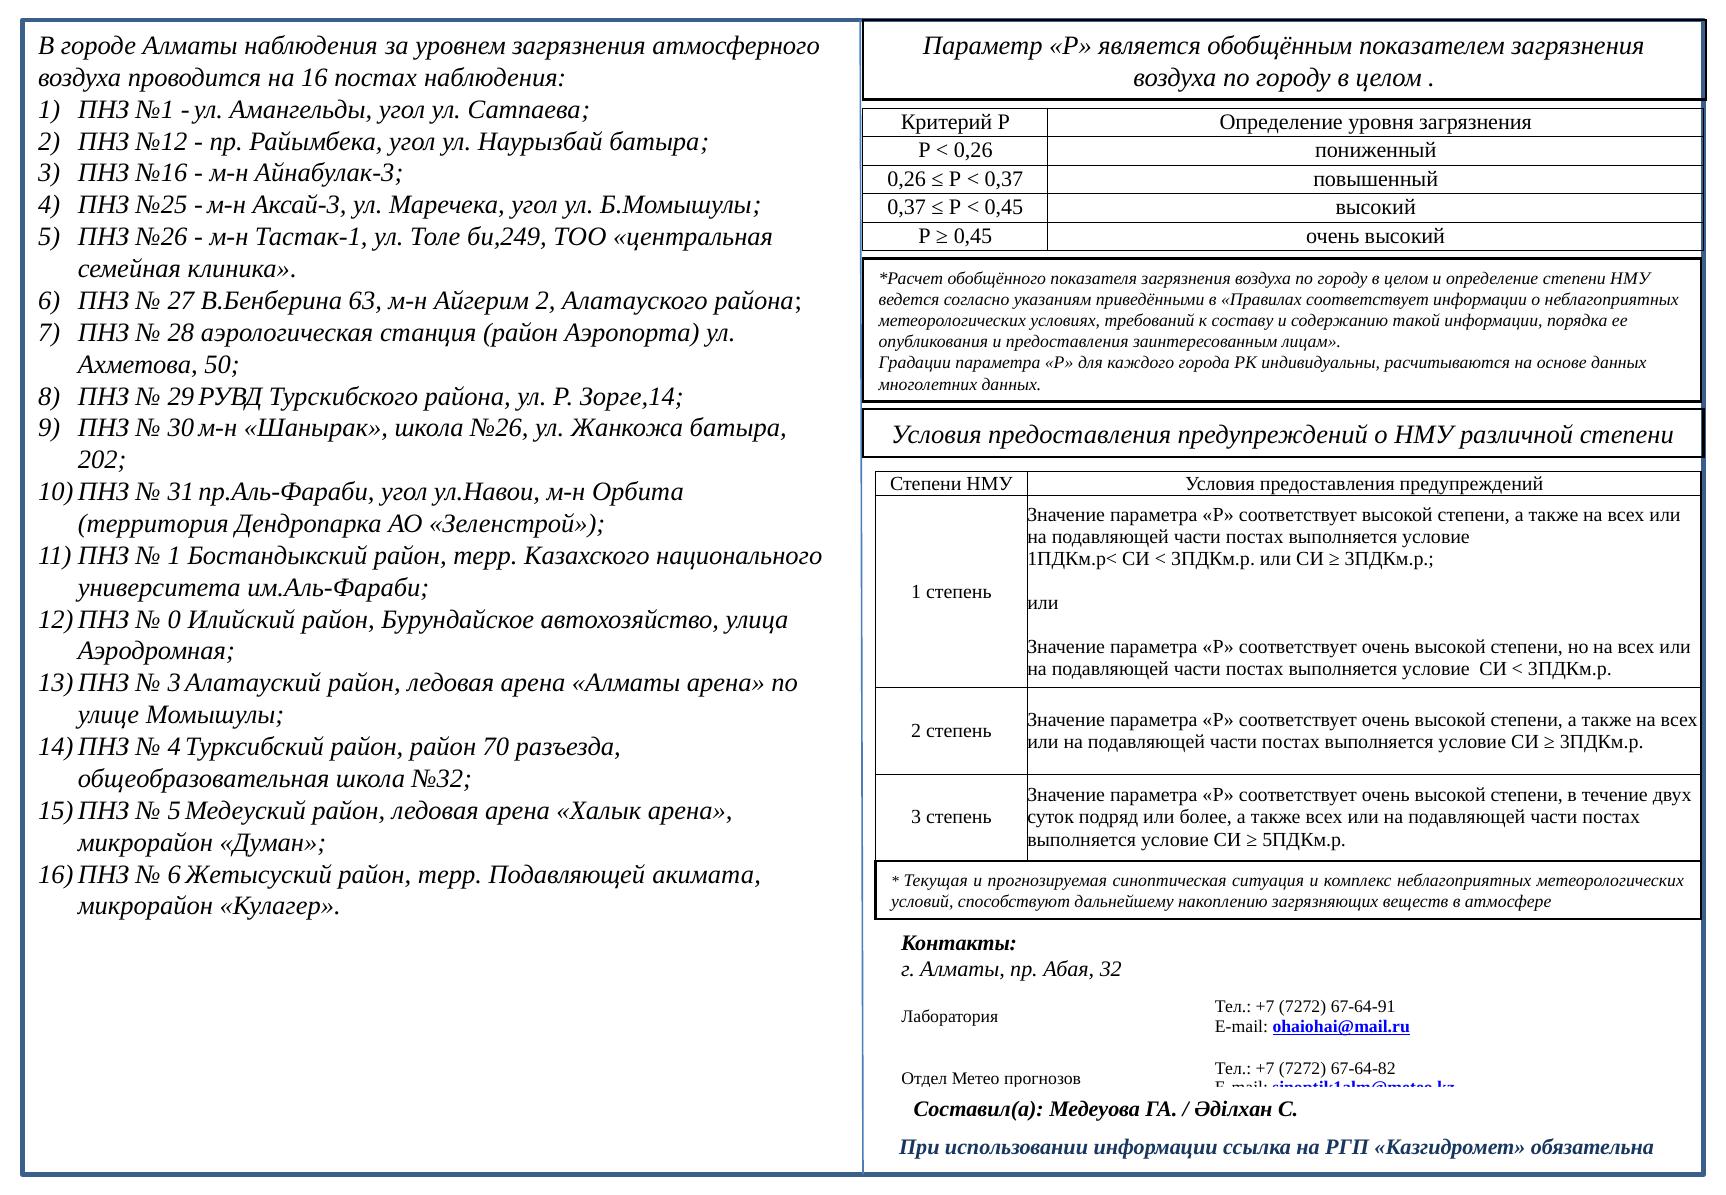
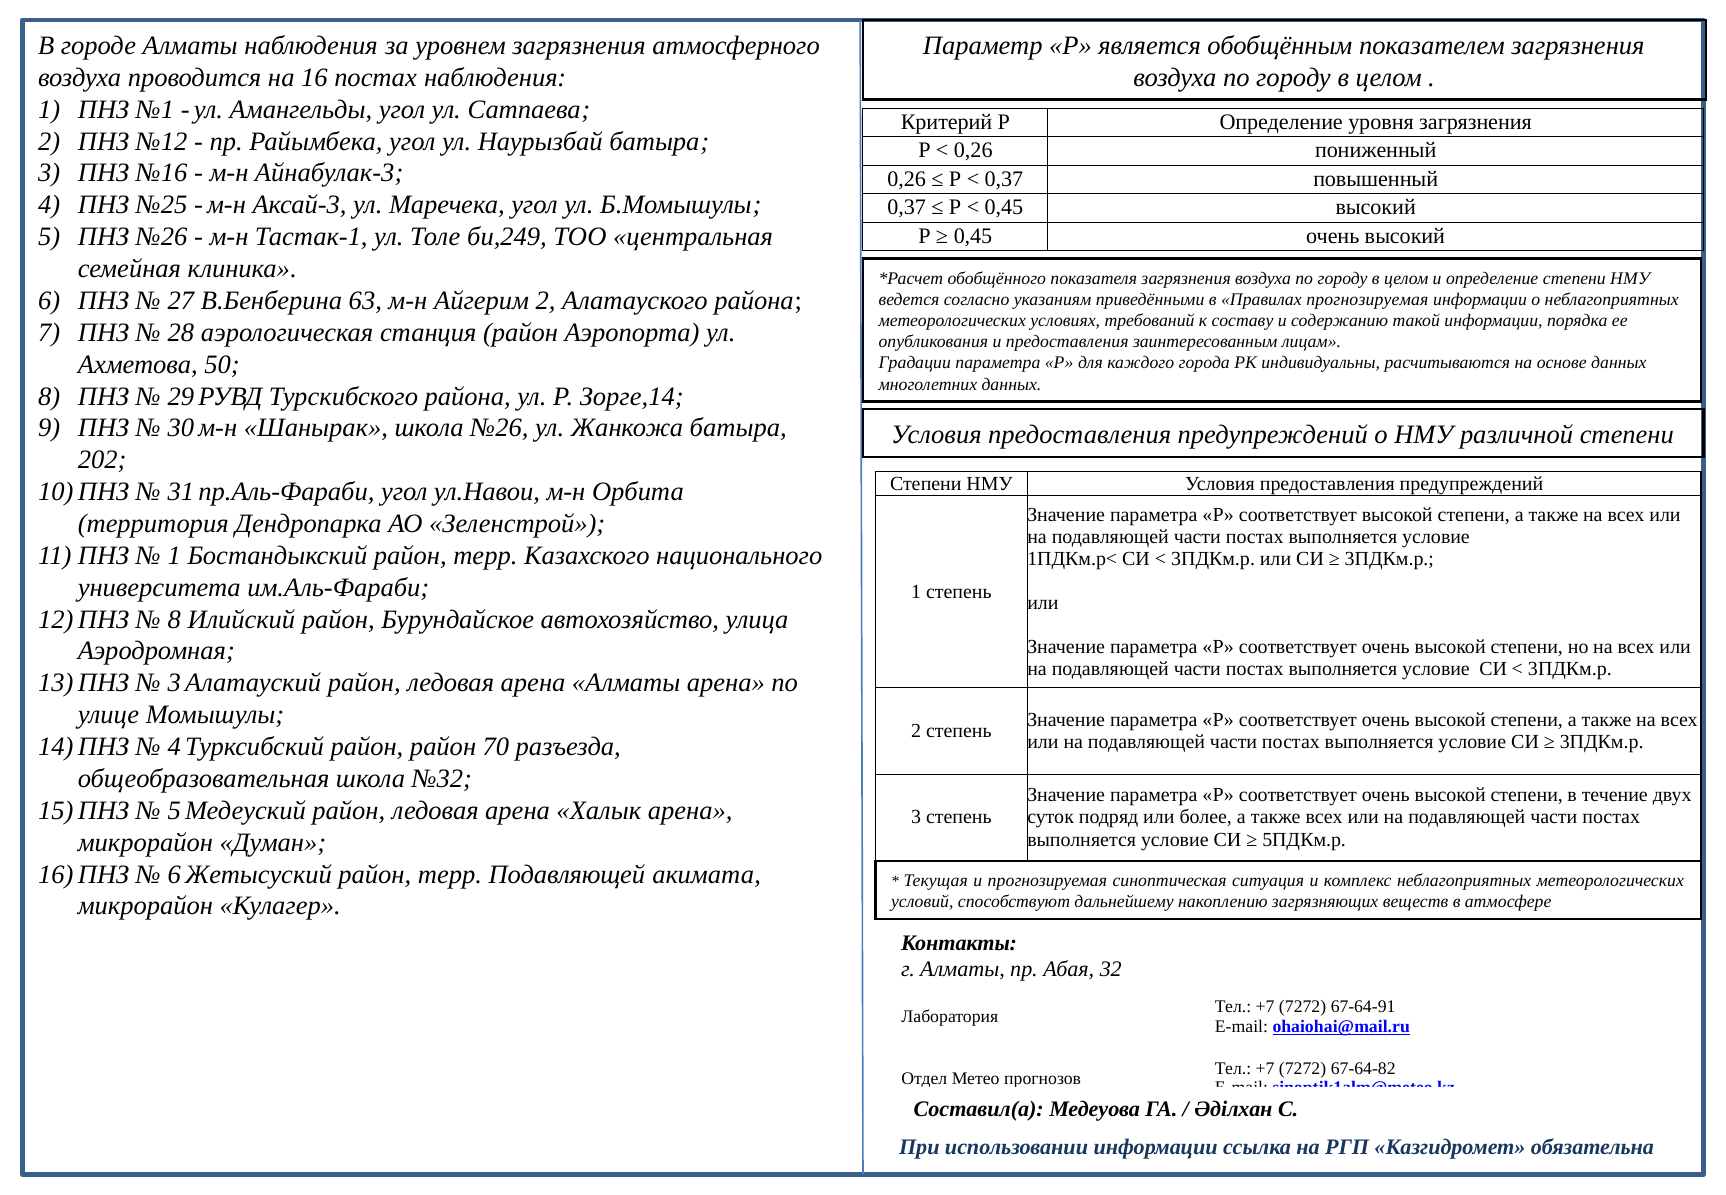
Правилах соответствует: соответствует -> прогнозируемая (1367, 299)
0: 0 -> 8 (174, 619)
